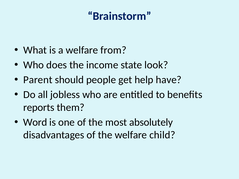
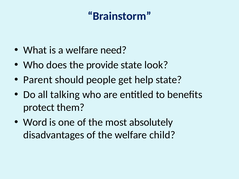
from: from -> need (114, 50)
income: income -> provide (102, 65)
help have: have -> state (169, 80)
jobless: jobless -> talking (65, 95)
reports: reports -> protect (39, 108)
